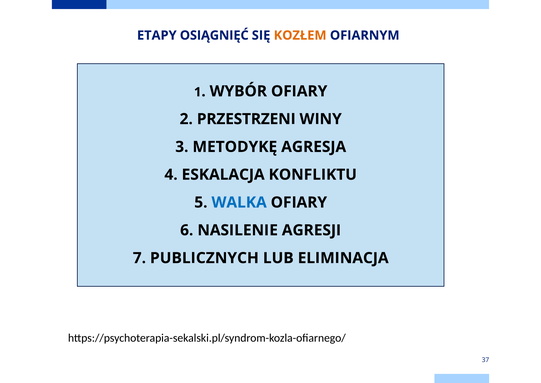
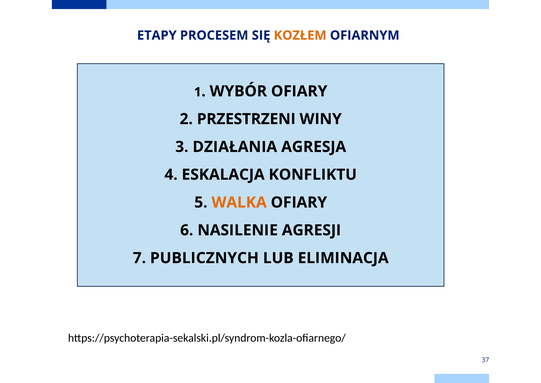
OSIĄGNIĘĆ: OSIĄGNIĘĆ -> PROCESEM (214, 35)
METODYKĘ: METODYKĘ -> DZIAŁANIA (235, 147)
WALKA colour: blue -> orange (239, 202)
